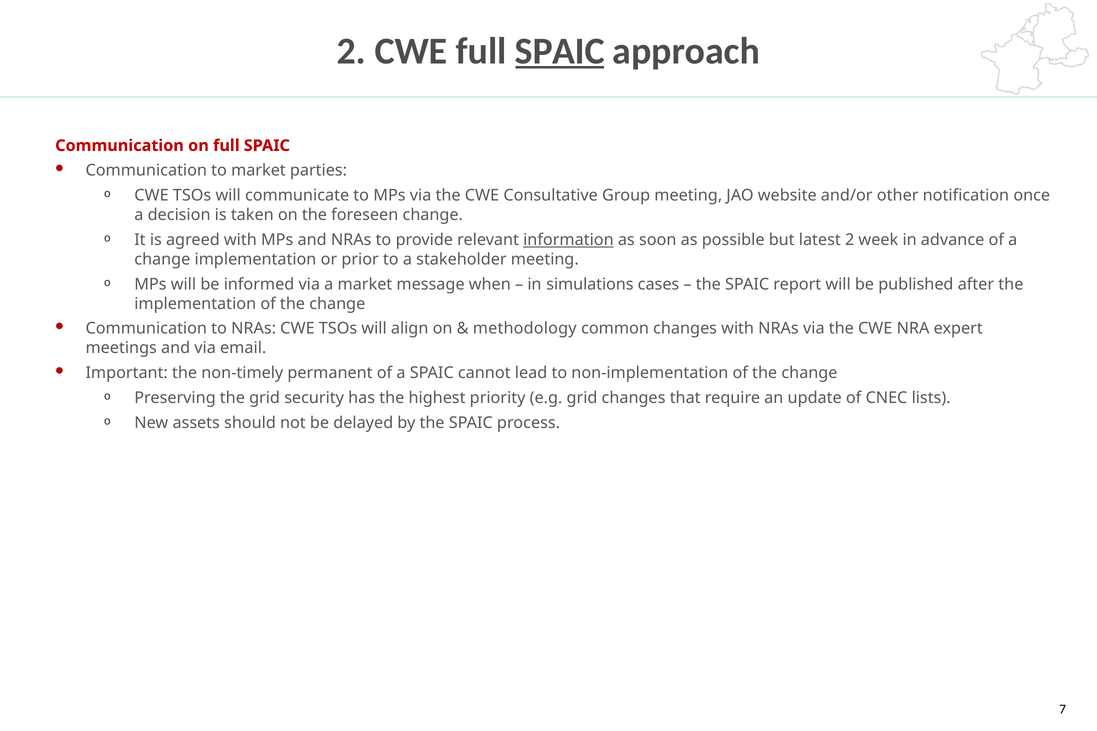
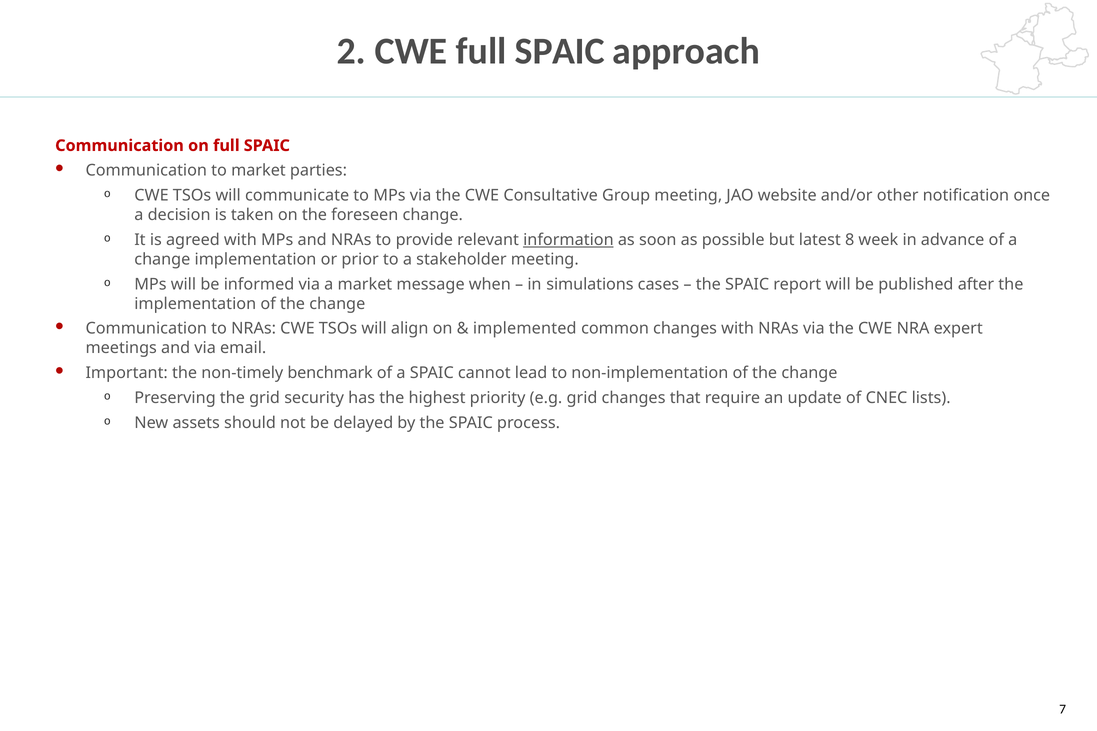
SPAIC underline: present -> none (560, 51)
latest 2: 2 -> 8 (850, 240)
methodology: methodology -> implemented (525, 329)
permanent: permanent -> benchmark (330, 373)
